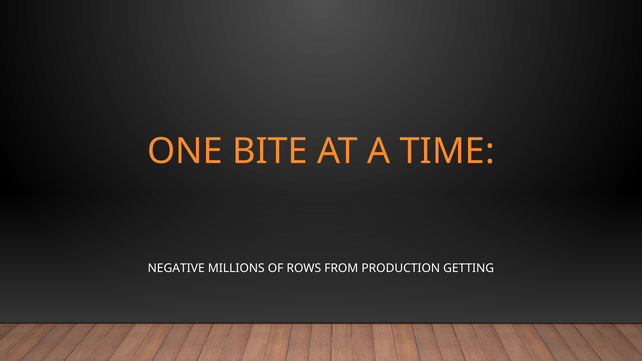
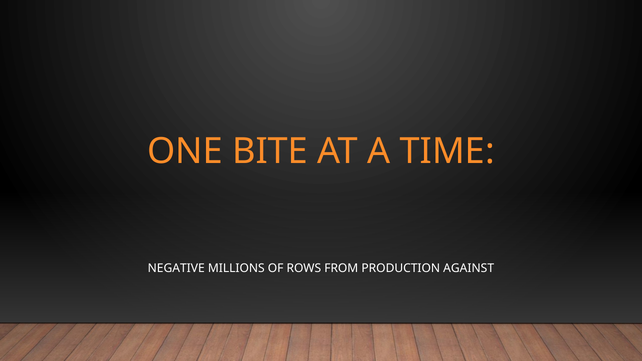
GETTING: GETTING -> AGAINST (469, 268)
